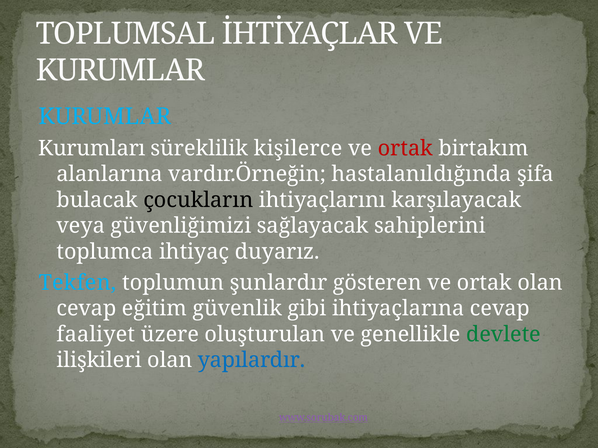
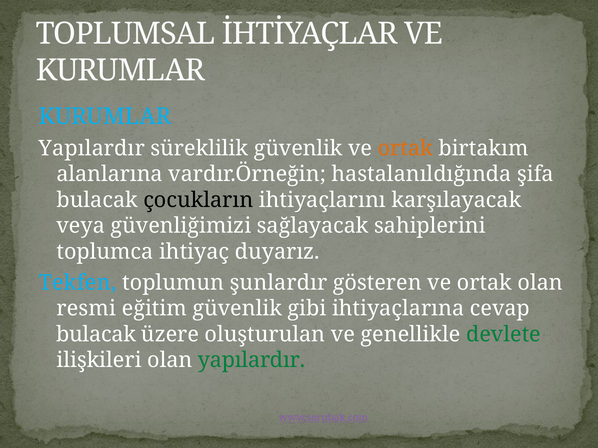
Kurumları: Kurumları -> Yapılardır (92, 148)
süreklilik kişilerce: kişilerce -> güvenlik (298, 148)
ortak colour: red -> orange (405, 148)
cevap: cevap -> resmi (86, 309)
faaliyet: faaliyet -> bulacak (96, 335)
yapılardır colour: blue -> green (252, 361)
